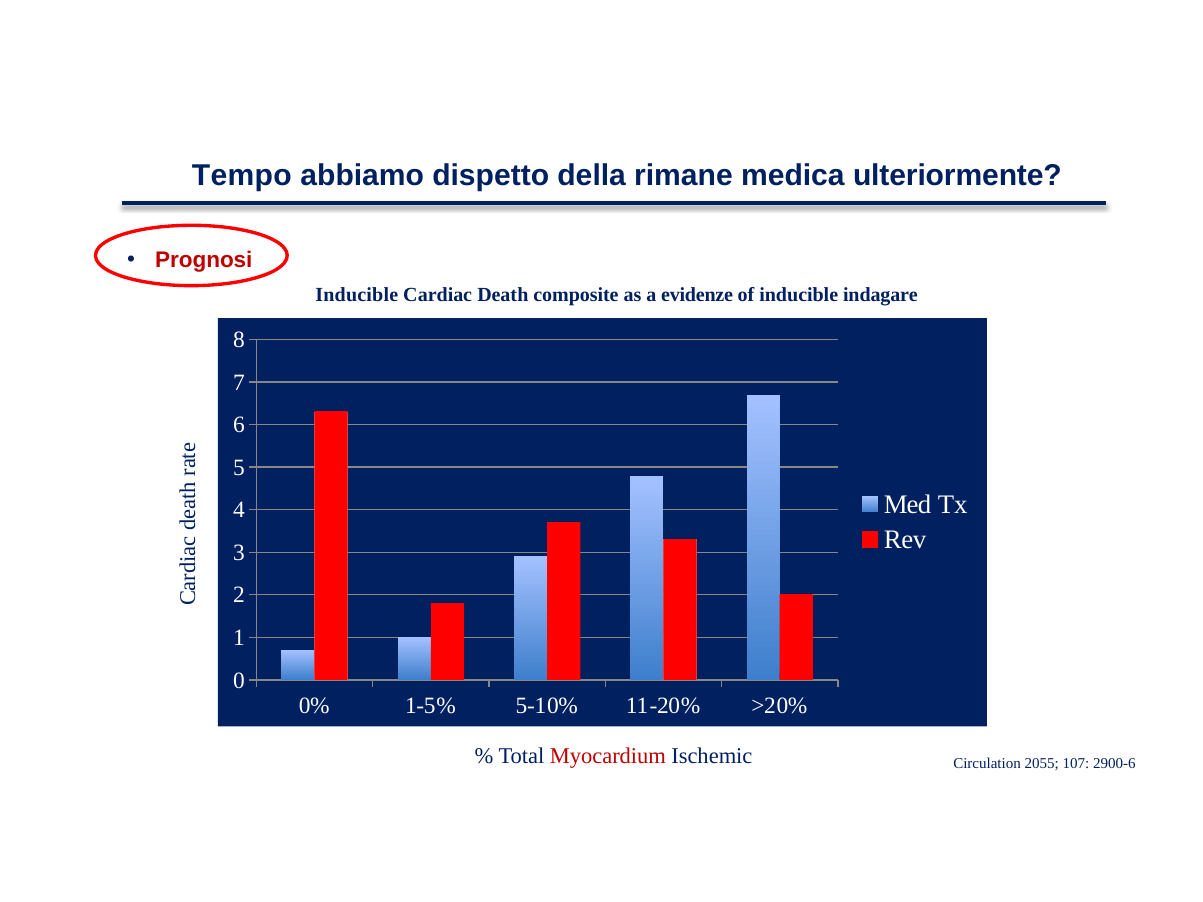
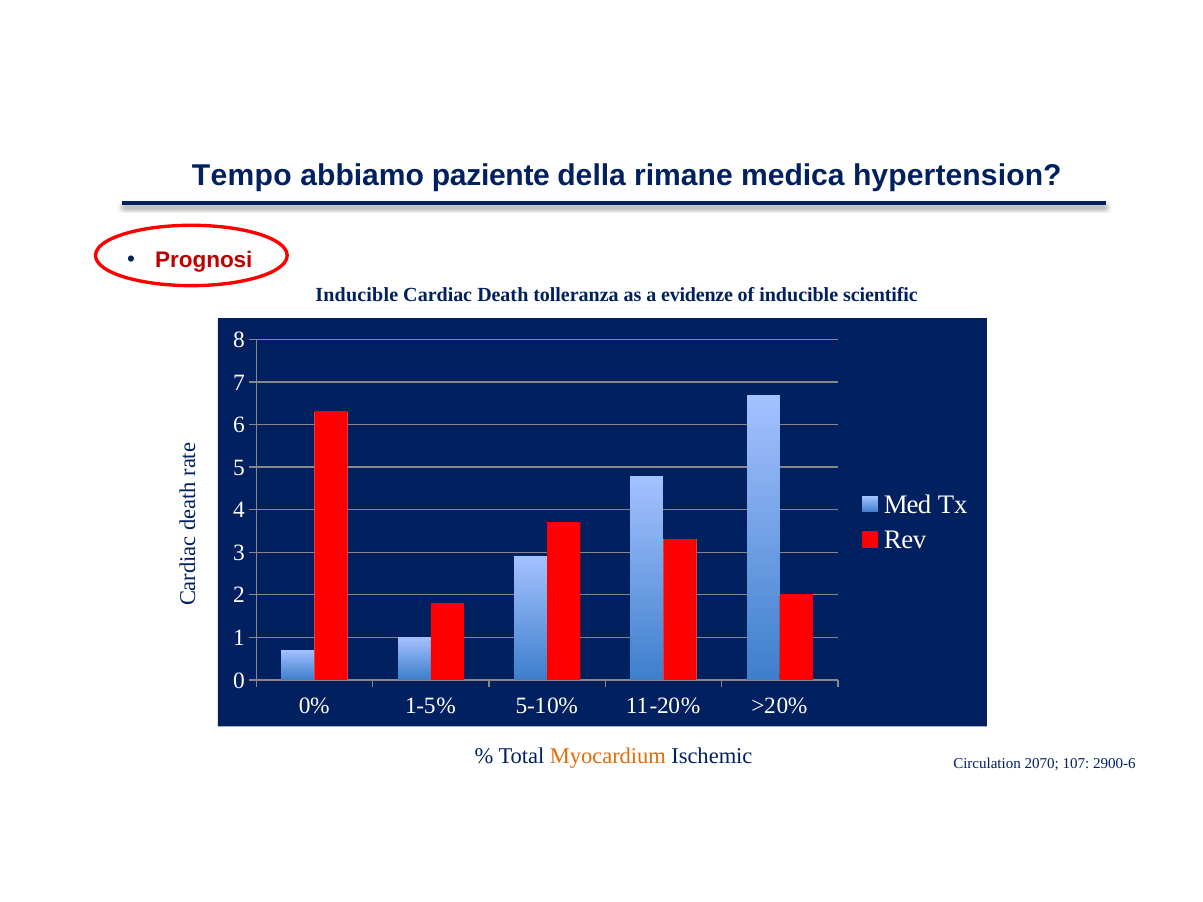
dispetto: dispetto -> paziente (491, 175)
ulteriormente: ulteriormente -> hypertension (957, 175)
composite: composite -> tolleranza (576, 295)
indagare: indagare -> scientific (880, 295)
Myocardium colour: red -> orange (608, 757)
2055: 2055 -> 2070 (1042, 764)
